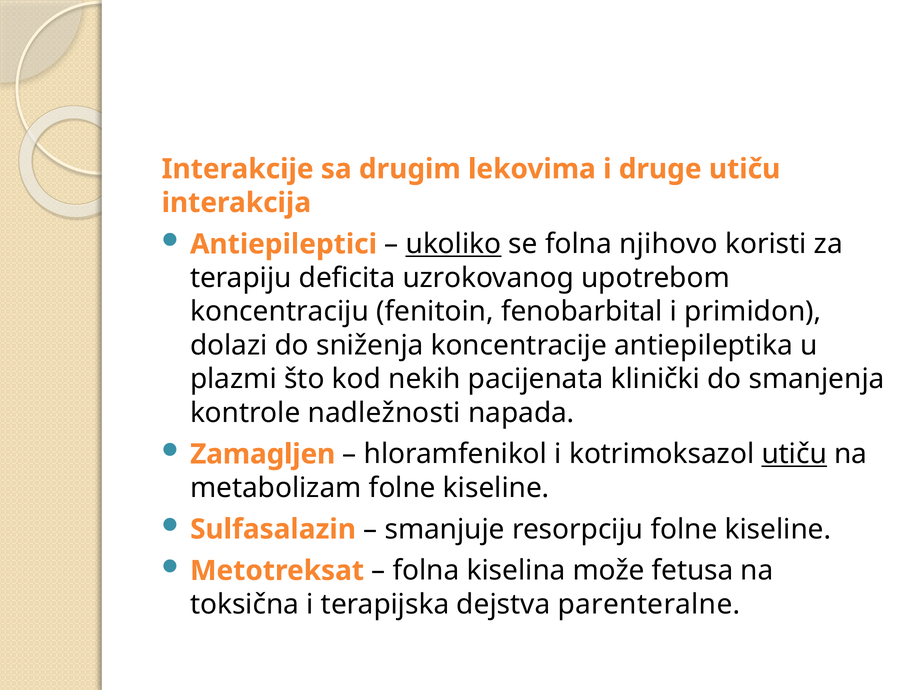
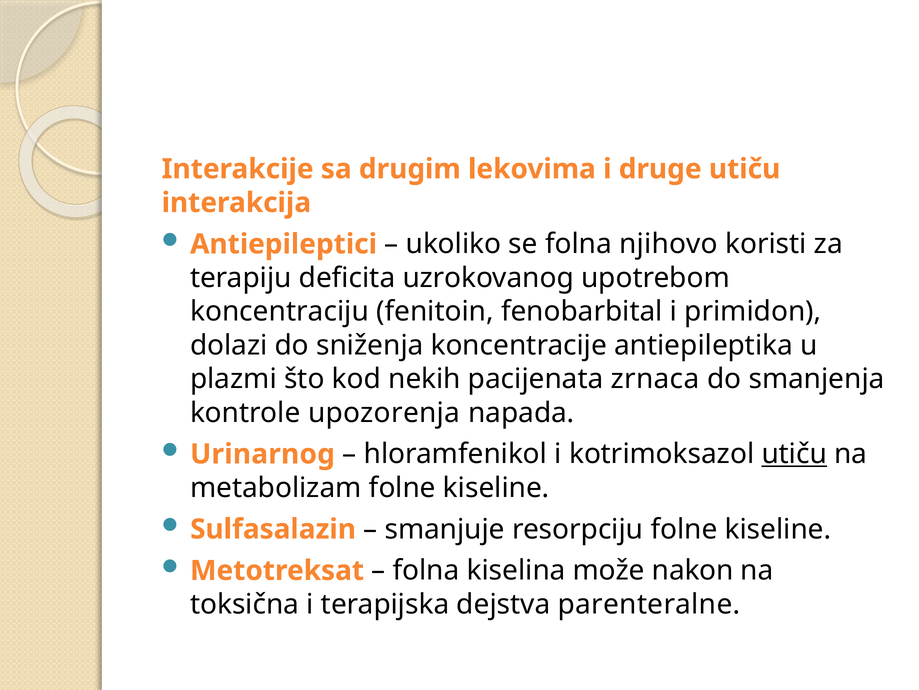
ukoliko underline: present -> none (454, 244)
klinički: klinički -> zrnaca (655, 379)
nadležnosti: nadležnosti -> upozorenja (384, 412)
Zamagljen: Zamagljen -> Urinarnog (263, 454)
fetusa: fetusa -> nakon (693, 570)
